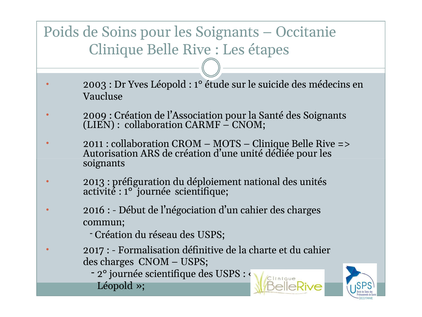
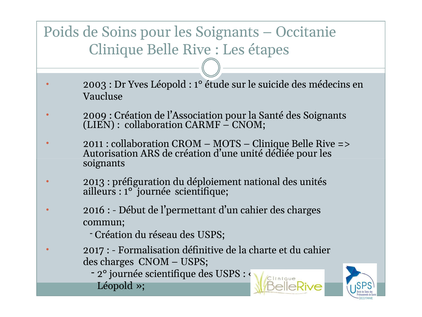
activité: activité -> ailleurs (100, 191)
l’négociation: l’négociation -> l’permettant (188, 210)
